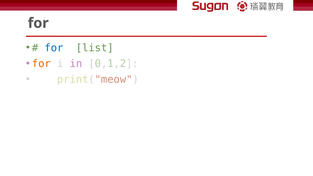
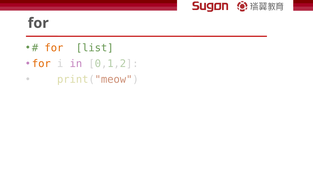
for colour: blue -> orange (54, 48)
